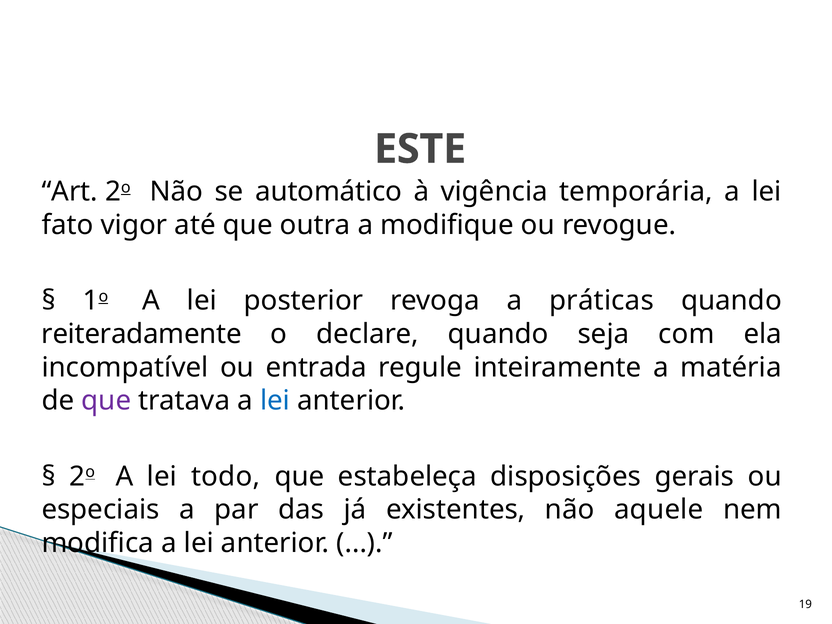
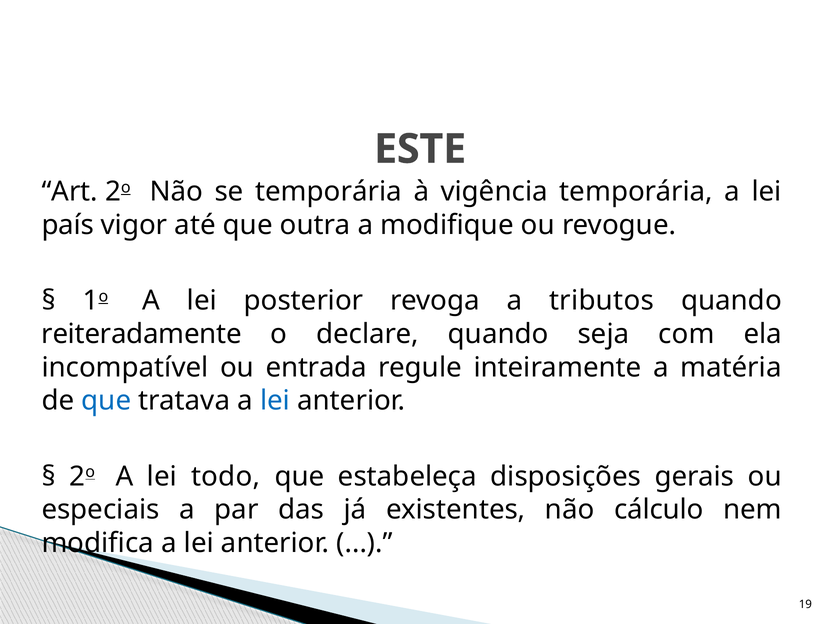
se automático: automático -> temporária (329, 192)
fato: fato -> país (68, 225)
práticas: práticas -> tributos (602, 301)
que colour: purple -> blue (106, 401)
aquele: aquele -> cálculo (659, 510)
